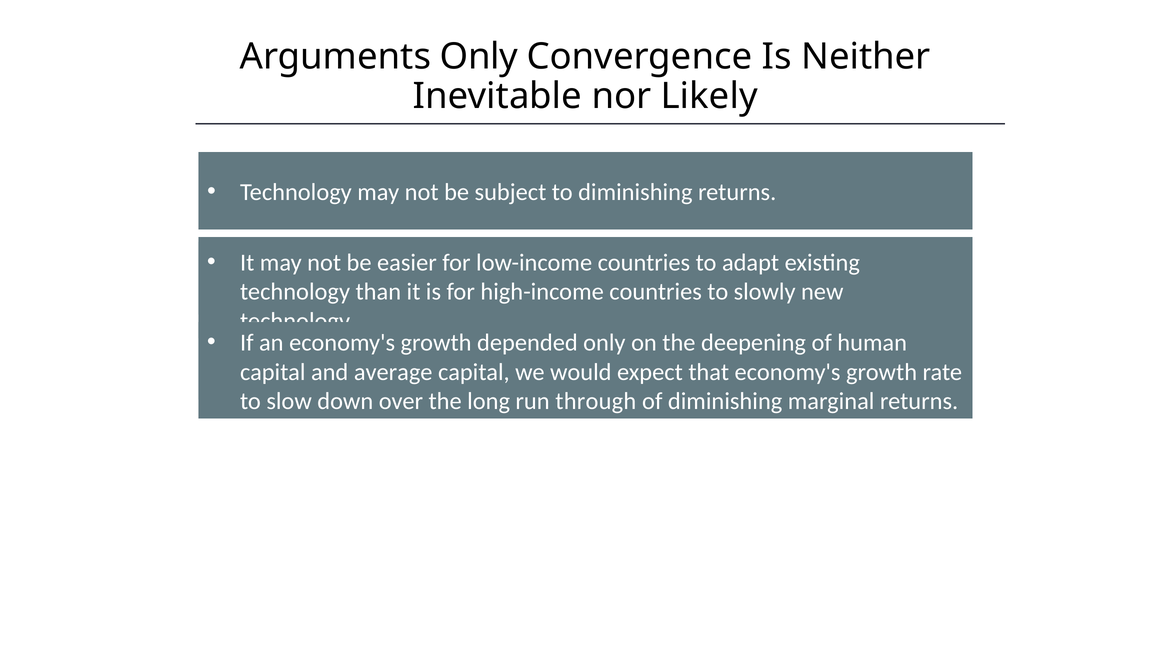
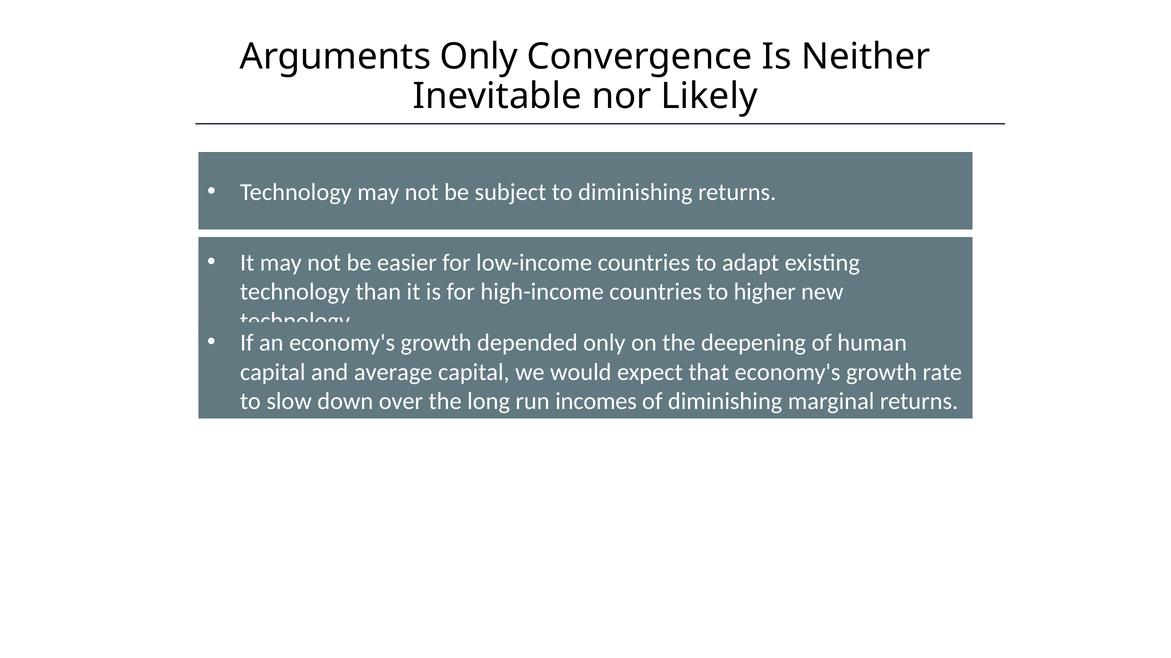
slowly: slowly -> higher (765, 292)
through: through -> incomes (596, 402)
